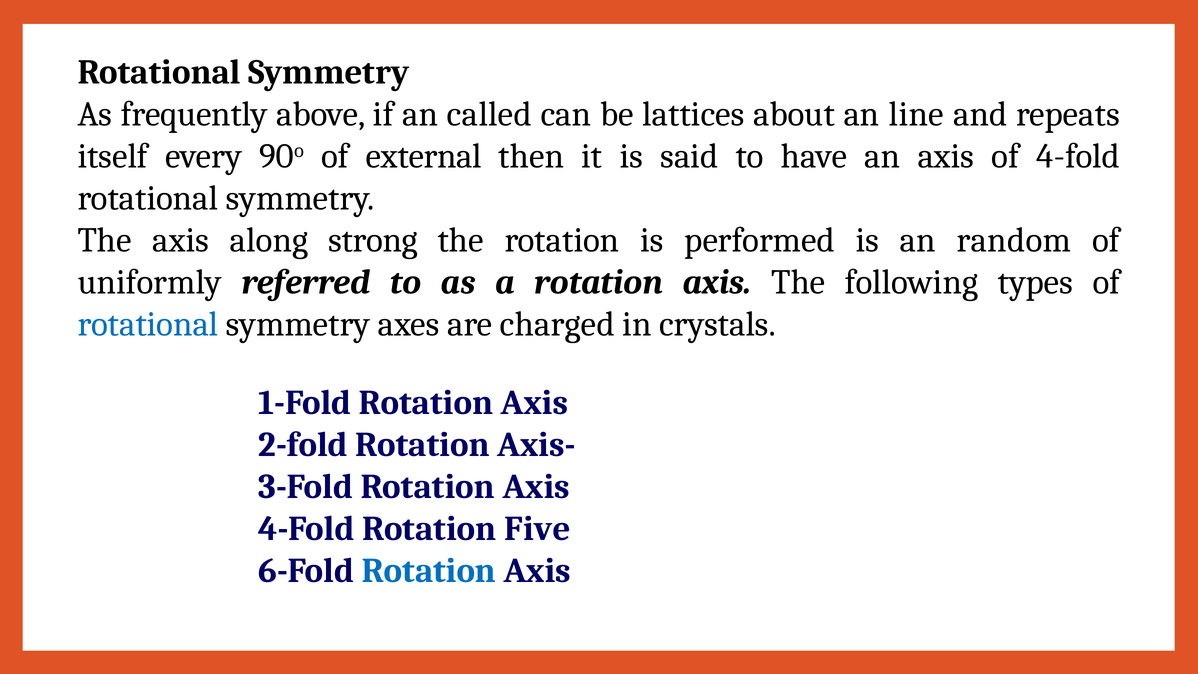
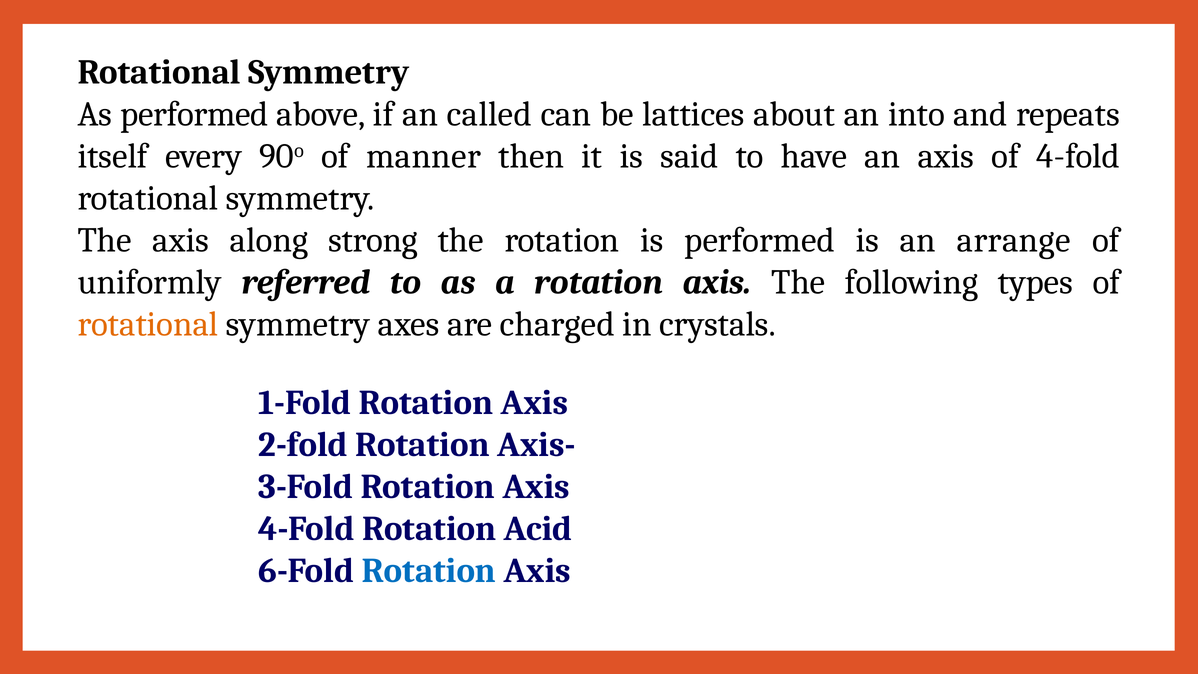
As frequently: frequently -> performed (194, 114)
line: line -> into (917, 114)
external: external -> manner (424, 156)
random: random -> arrange (1014, 240)
rotational colour: blue -> orange (148, 324)
Five: Five -> Acid (538, 528)
